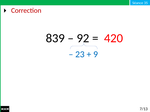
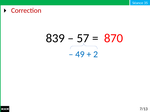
92: 92 -> 57 (83, 38)
420: 420 -> 870 (114, 38)
23: 23 -> 49 (80, 55)
9: 9 -> 2 (96, 55)
